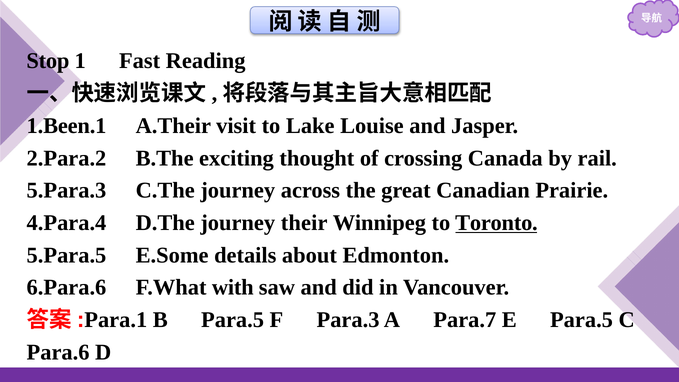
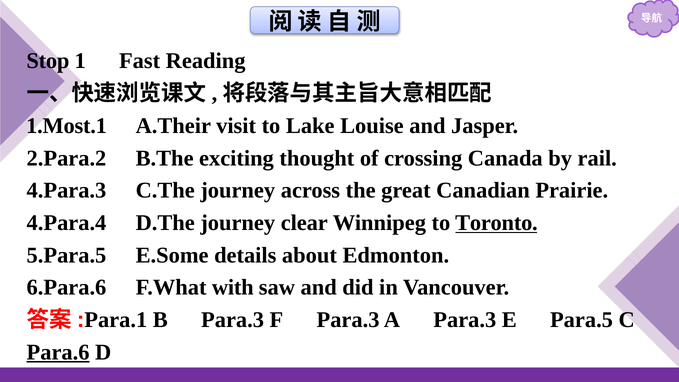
1.Been.1: 1.Been.1 -> 1.Most.1 (67, 126)
5.Para.3: 5.Para.3 -> 4.Para.3 (66, 190)
their: their -> clear (304, 223)
B Para.5: Para.5 -> Para.3 (233, 320)
A Para.7: Para.7 -> Para.3 (465, 320)
Para.6 underline: none -> present (58, 352)
